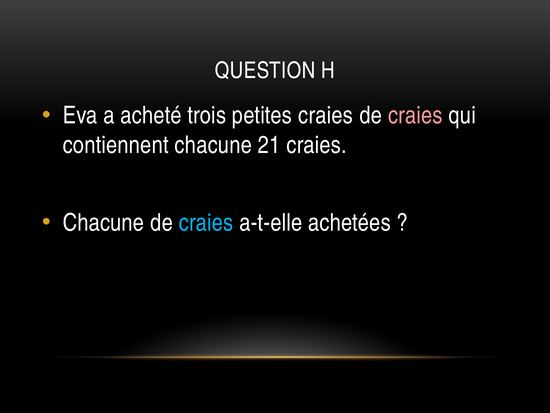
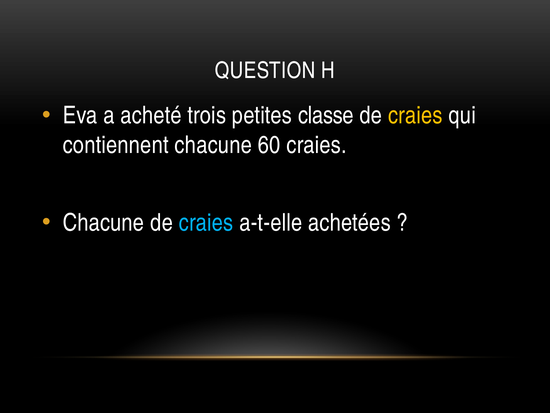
petites craies: craies -> classe (326, 115)
craies colour: pink -> yellow (415, 115)
21: 21 -> 60 (269, 145)
